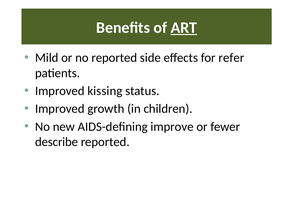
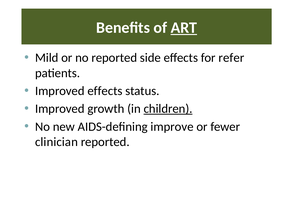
Improved kissing: kissing -> effects (105, 91)
children underline: none -> present (168, 109)
describe: describe -> clinician (56, 142)
